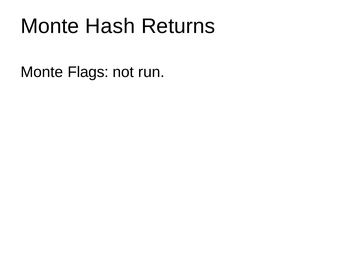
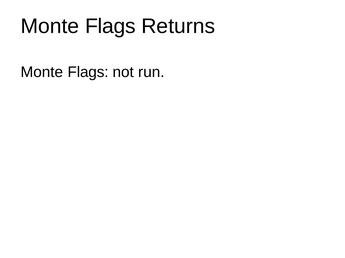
Hash: Hash -> Flags (110, 26)
